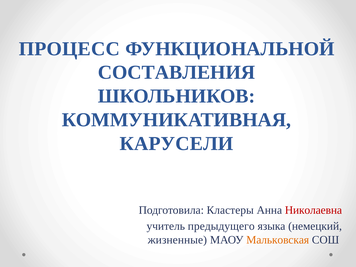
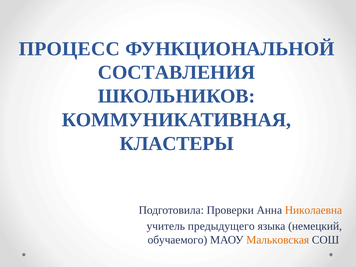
КАРУСЕЛИ: КАРУСЕЛИ -> КЛАСТЕРЫ (177, 144)
Кластеры: Кластеры -> Проверки (230, 210)
Николаевна colour: red -> orange (313, 210)
жизненные: жизненные -> обучаемого (177, 240)
